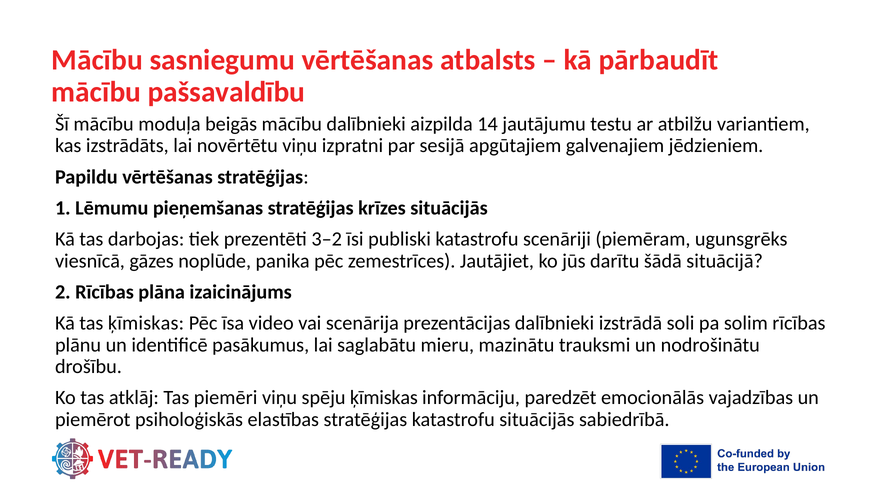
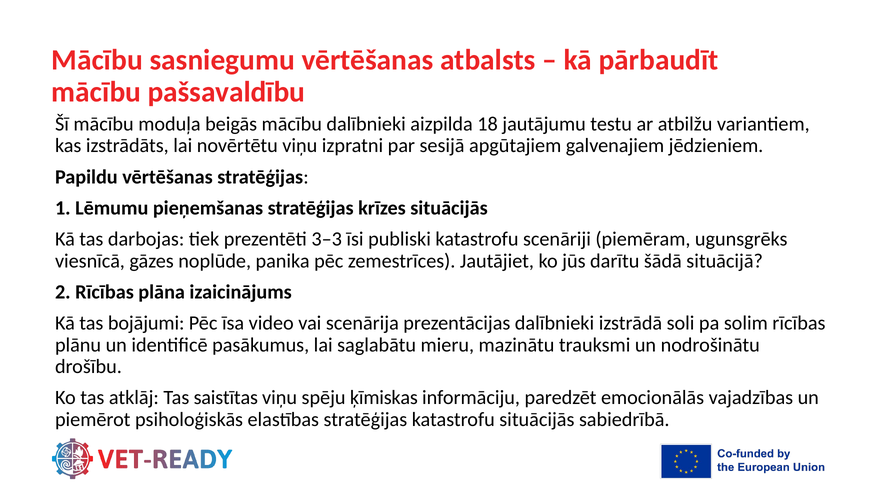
14: 14 -> 18 (488, 124)
3–2: 3–2 -> 3–3 (327, 239)
tas ķīmiskas: ķīmiskas -> bojājumi (146, 323)
piemēri: piemēri -> saistītas (226, 398)
